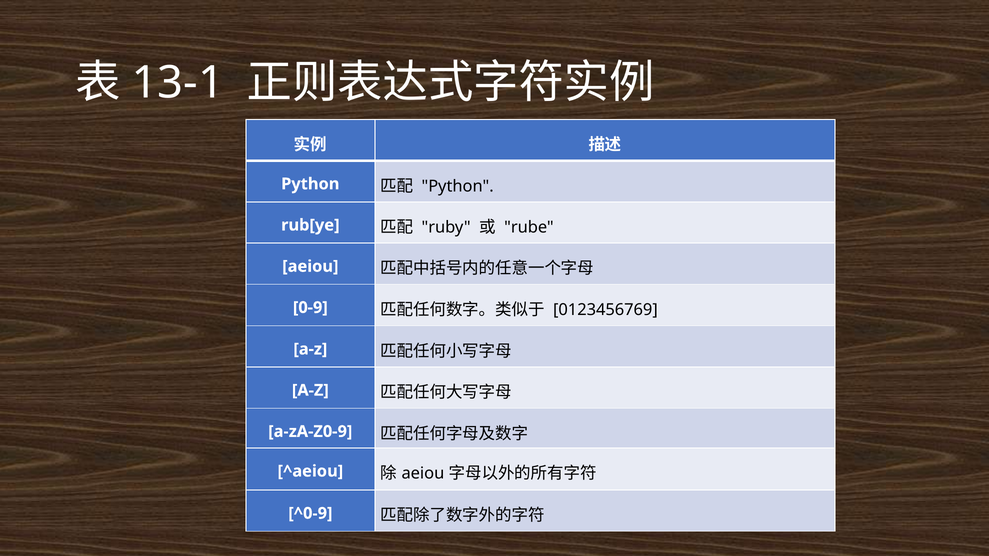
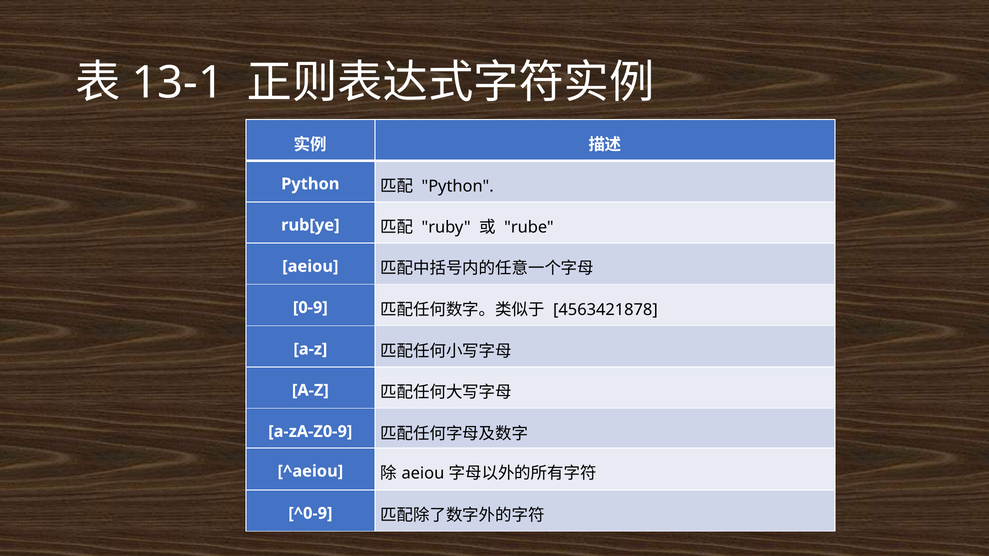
0123456769: 0123456769 -> 4563421878 (605, 310)
